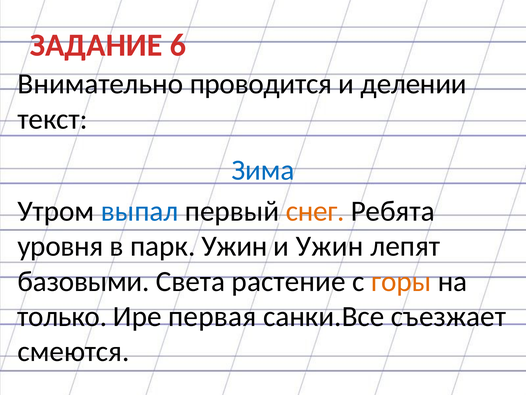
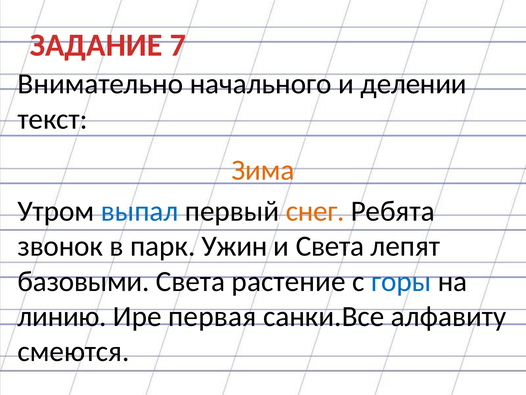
6: 6 -> 7 (178, 45)
проводится: проводится -> начального (261, 84)
Зима colour: blue -> orange (263, 170)
уровня: уровня -> звонок (60, 246)
и Ужин: Ужин -> Света (330, 246)
горы colour: orange -> blue (401, 281)
только: только -> линию (62, 316)
съезжает: съезжает -> алфавиту (449, 316)
